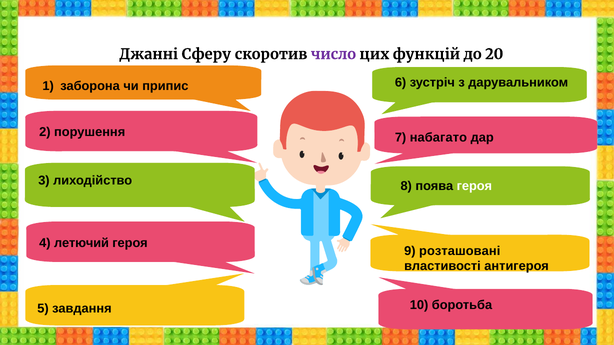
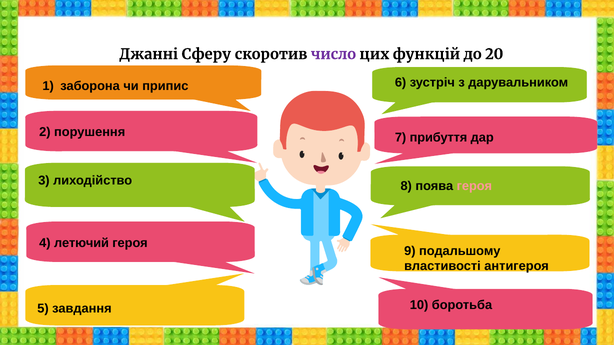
набагато: набагато -> прибуття (438, 138)
героя colour: white -> pink (474, 186)
розташовані: розташовані -> подальшому (460, 251)
